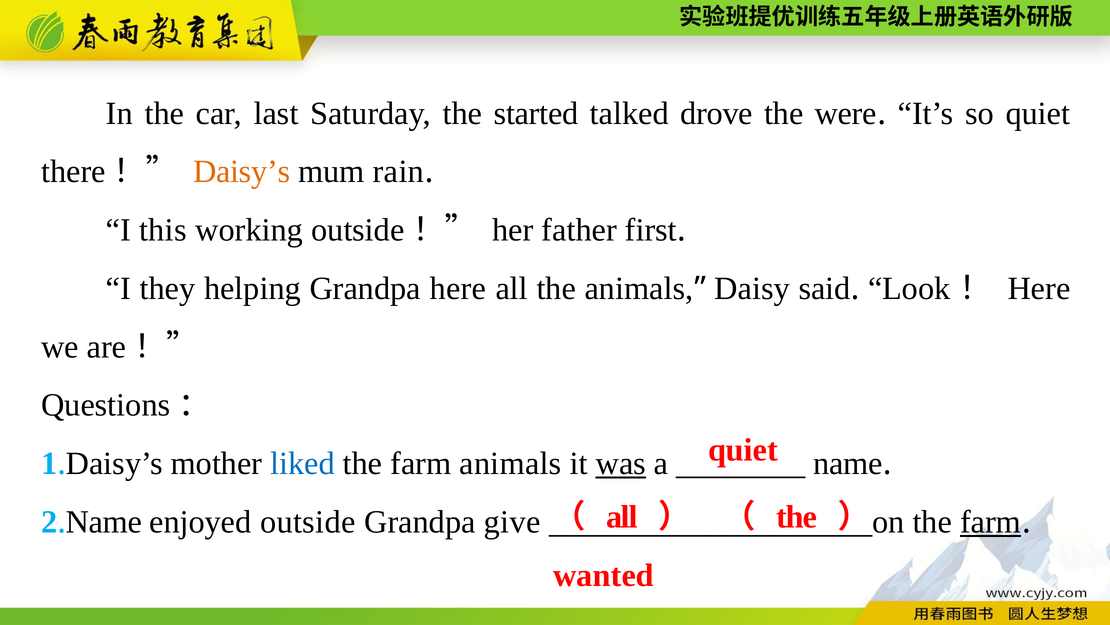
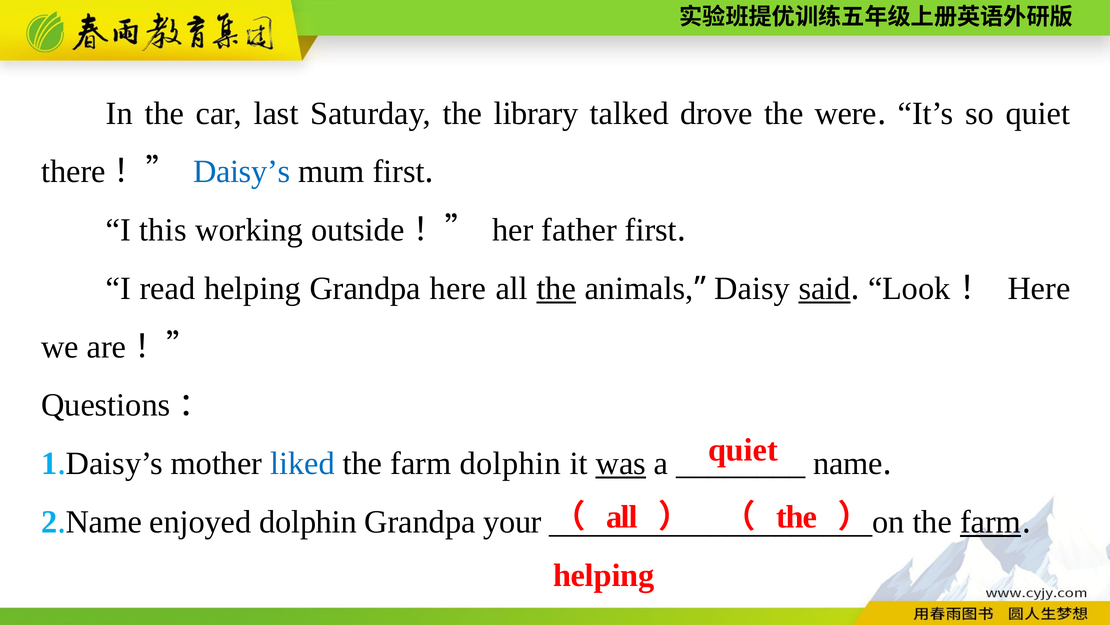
started: started -> library (536, 113)
Daisy’s colour: orange -> blue (242, 172)
mum rain: rain -> first (399, 172)
they: they -> read (167, 288)
the underline: none -> present (556, 288)
said underline: none -> present (825, 288)
farm animals: animals -> dolphin (510, 463)
enjoyed outside: outside -> dolphin (308, 521)
give: give -> your (513, 521)
wanted: wanted -> helping (604, 575)
